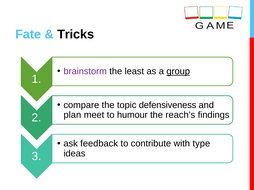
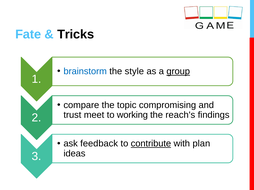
brainstorm colour: purple -> blue (85, 72)
least: least -> style (134, 72)
defensiveness: defensiveness -> compromising (168, 105)
plan: plan -> trust (72, 115)
humour: humour -> working (132, 115)
contribute underline: none -> present (151, 144)
type: type -> plan (201, 144)
